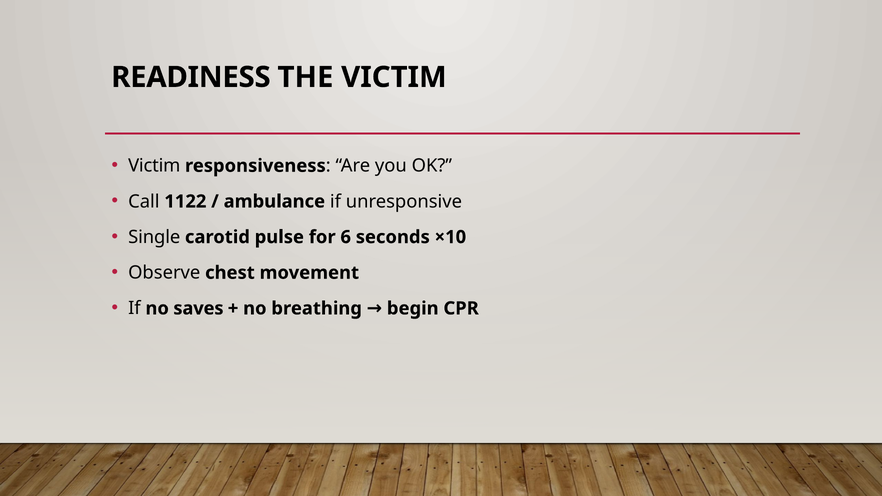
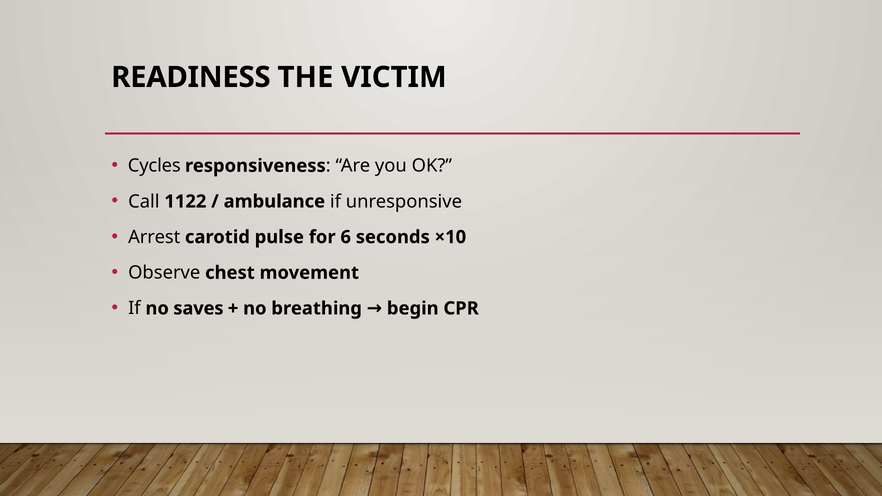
Victim: Victim -> Cycles (154, 166)
Single: Single -> Arrest (154, 237)
